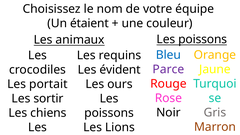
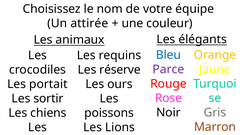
étaient: étaient -> attirée (89, 23)
poissons: poissons -> élégants (203, 39)
évident: évident -> réserve (120, 70)
